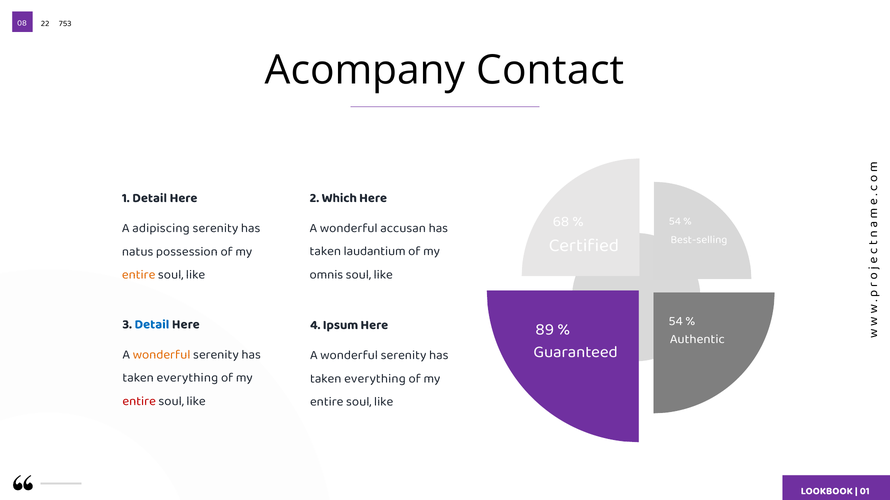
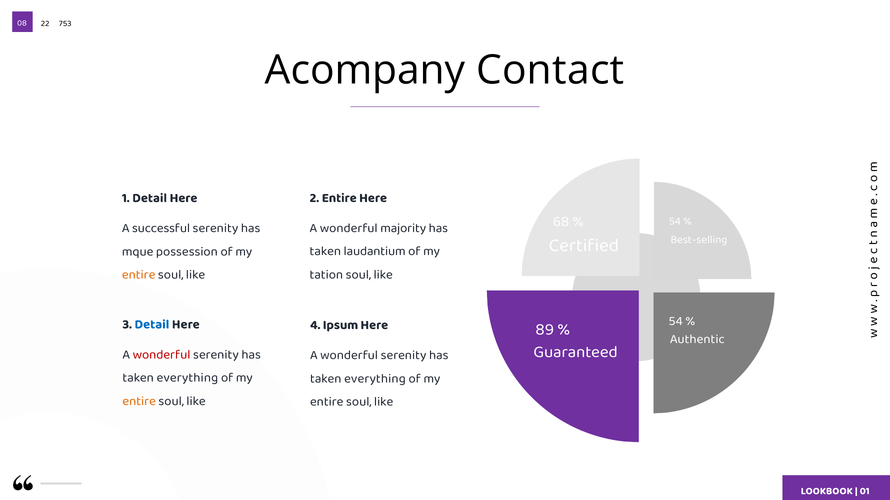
2 Which: Which -> Entire (339, 198)
adipiscing: adipiscing -> successful (161, 228)
accusan: accusan -> majority (403, 228)
natus: natus -> mque (138, 252)
omnis: omnis -> tation (326, 275)
wonderful colour: orange -> red (162, 355)
entire colour: red -> orange (139, 401)
